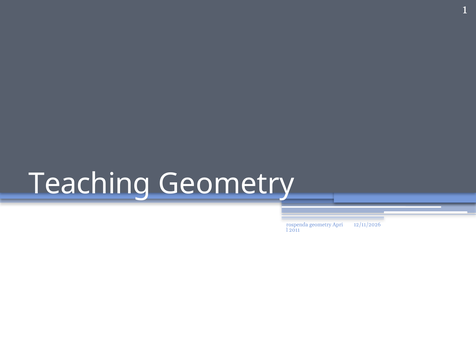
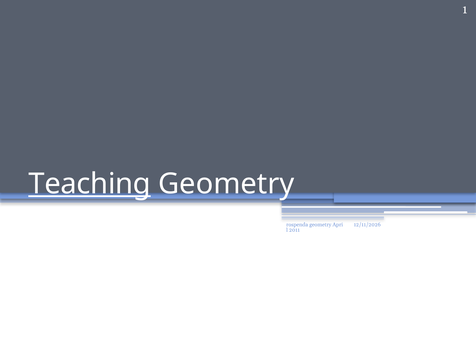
Teaching underline: none -> present (90, 184)
